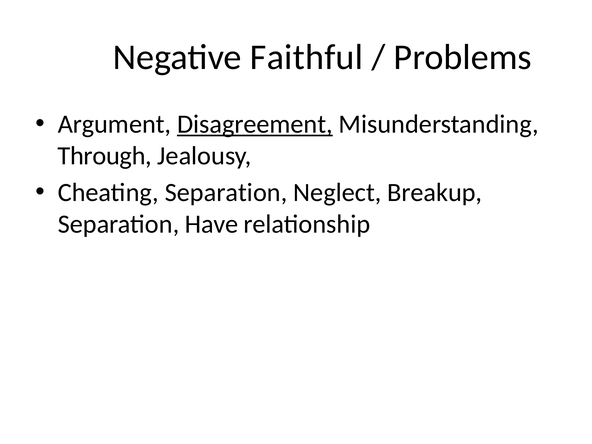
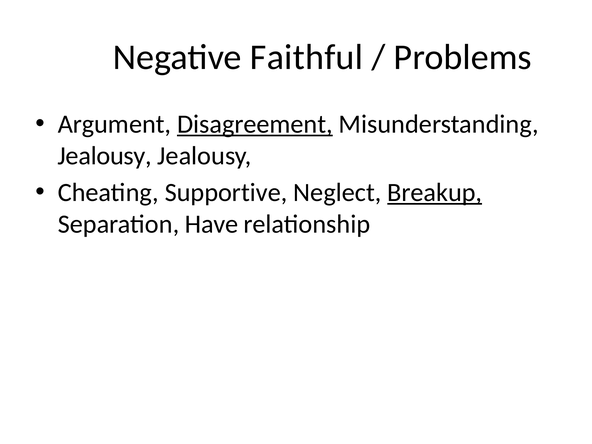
Through: Through -> Jealousy (105, 156)
Cheating Separation: Separation -> Supportive (226, 193)
Breakup underline: none -> present (435, 193)
